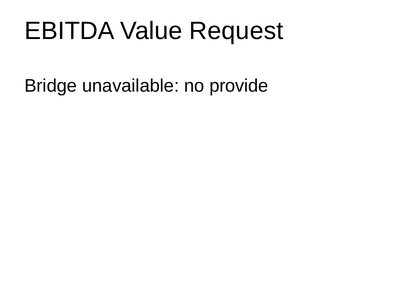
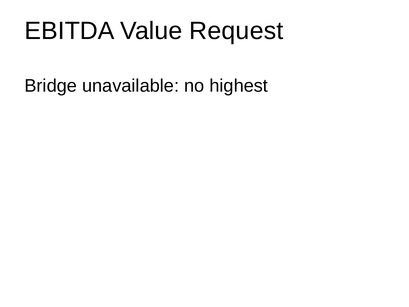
provide: provide -> highest (239, 86)
